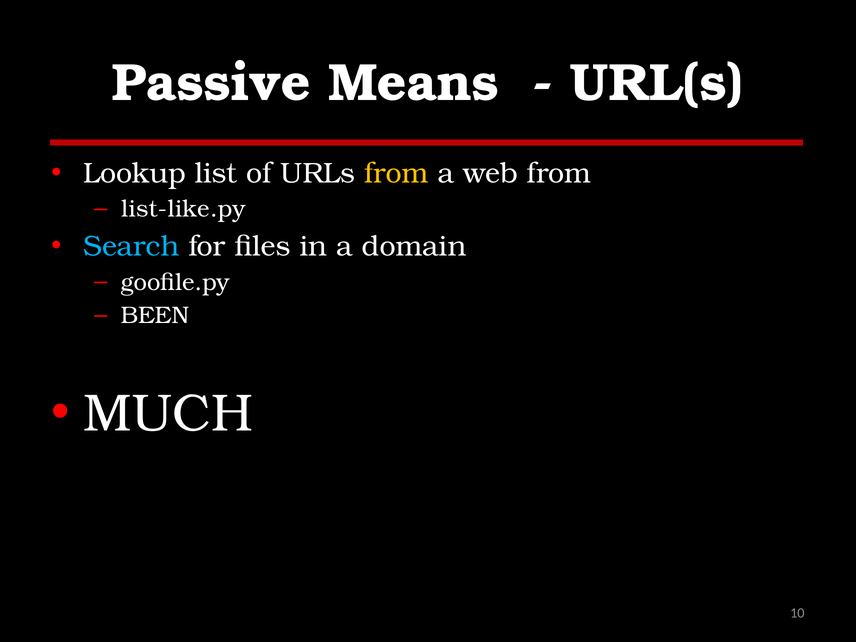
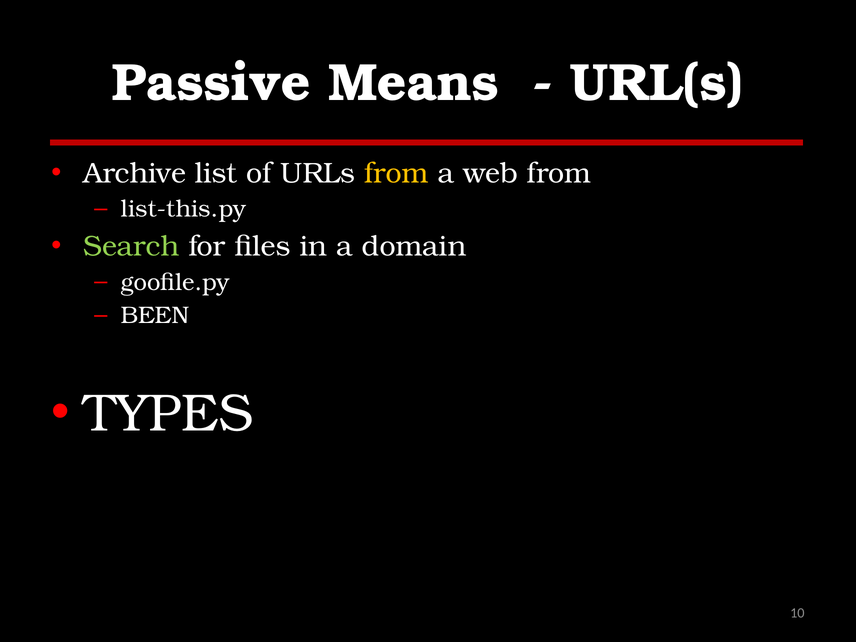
Lookup: Lookup -> Archive (135, 173)
list-like.py: list-like.py -> list-this.py (184, 209)
Search colour: light blue -> light green (131, 246)
MUCH: MUCH -> TYPES (168, 414)
